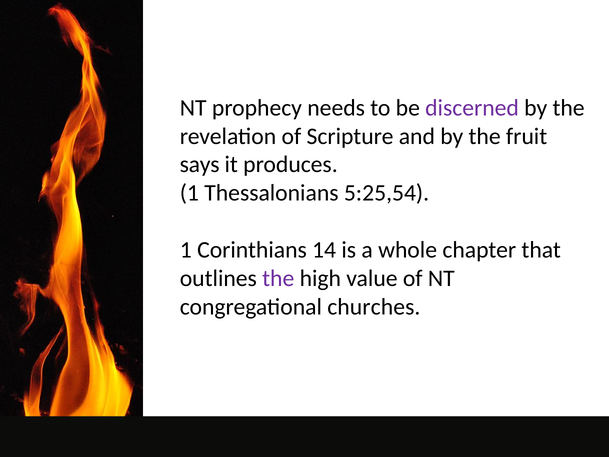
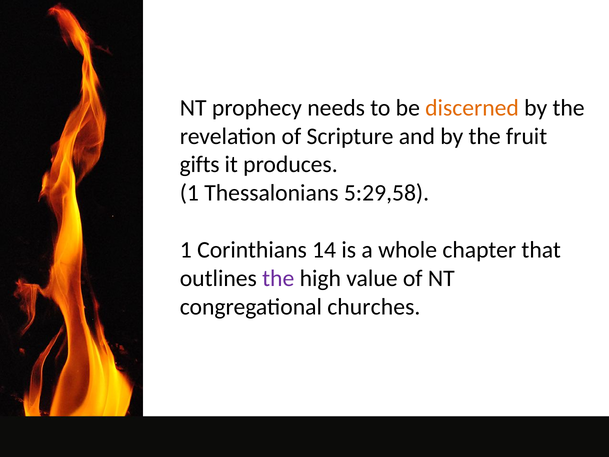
discerned colour: purple -> orange (472, 108)
says: says -> gifts (200, 165)
5:25,54: 5:25,54 -> 5:29,58 (387, 193)
